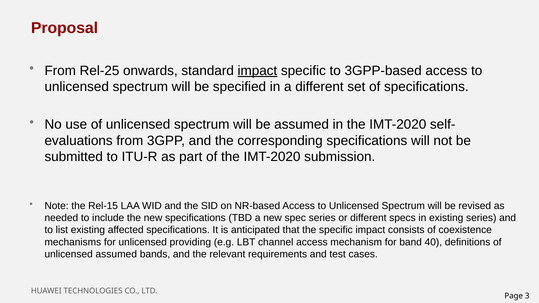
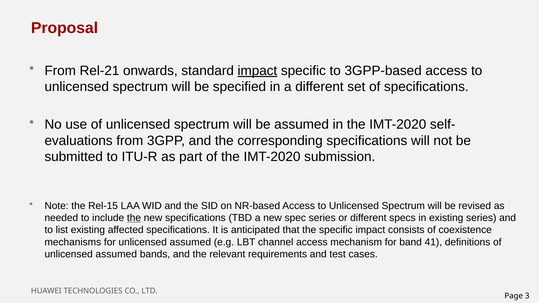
Rel-25: Rel-25 -> Rel-21 (99, 71)
the underline: none -> present (134, 218)
for unlicensed providing: providing -> assumed (190, 242)
40: 40 -> 41 (433, 242)
